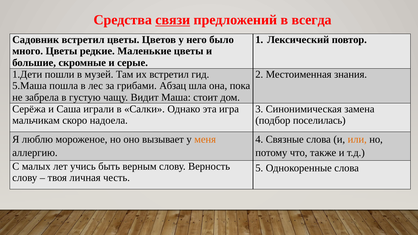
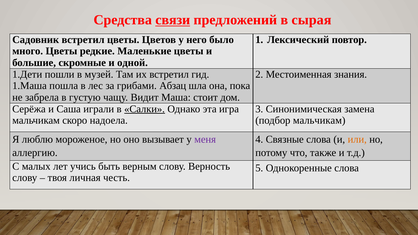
всегда: всегда -> сырая (311, 20)
серые: серые -> одной (133, 63)
5.Маша: 5.Маша -> 1.Маша (30, 86)
Салки underline: none -> present (145, 109)
подбор поселилась: поселилась -> мальчикам (319, 121)
меня colour: orange -> purple (205, 139)
